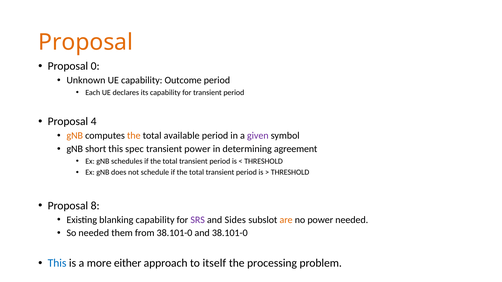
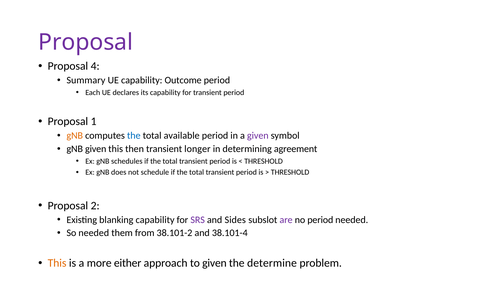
Proposal colour: orange -> purple (86, 42)
0: 0 -> 4 (95, 66)
Unknown: Unknown -> Summary (86, 80)
4: 4 -> 1 (94, 122)
the colour: orange -> blue (134, 136)
gNB short: short -> given (96, 149)
spec: spec -> then (135, 149)
transient power: power -> longer (197, 149)
8: 8 -> 2 (95, 206)
are colour: orange -> purple (286, 220)
no power: power -> period (320, 220)
from 38.101-0: 38.101-0 -> 38.101-2 (174, 233)
and 38.101-0: 38.101-0 -> 38.101-4 (230, 233)
This colour: blue -> orange (57, 263)
to itself: itself -> given (214, 263)
processing: processing -> determine (272, 263)
